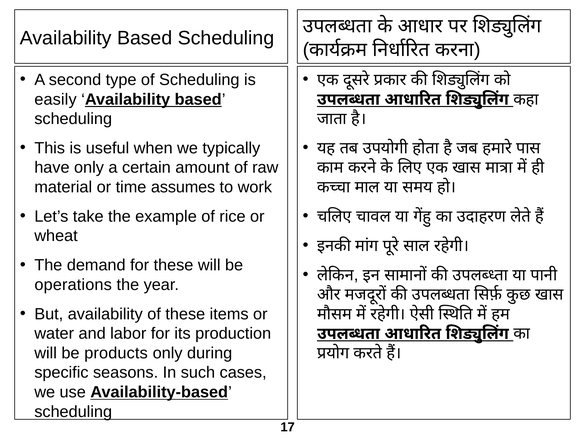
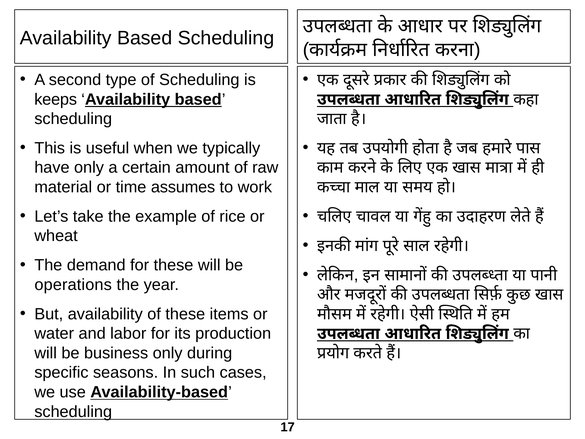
easily: easily -> keeps (56, 99)
products: products -> business (116, 353)
